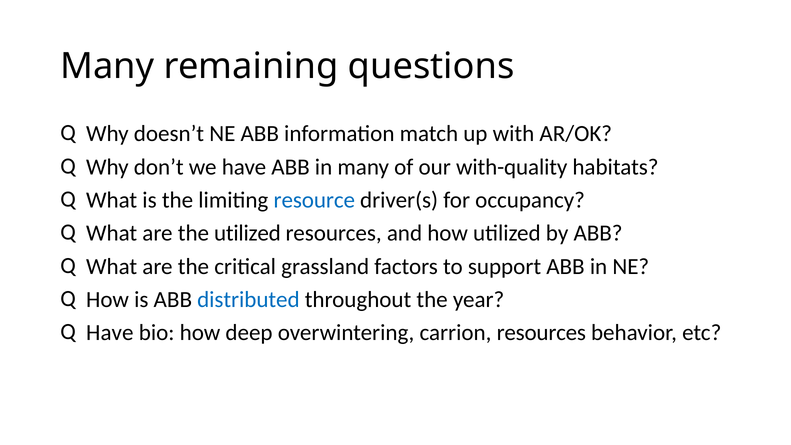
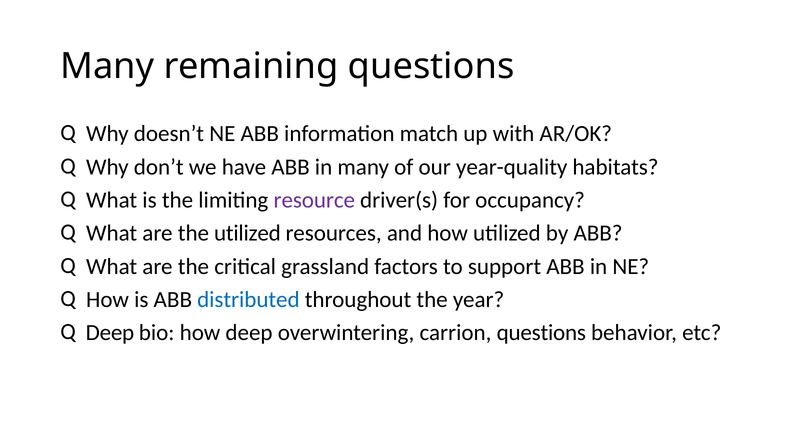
with-quality: with-quality -> year-quality (512, 167)
resource colour: blue -> purple (314, 200)
Have: Have -> Deep (110, 333)
carrion resources: resources -> questions (541, 333)
